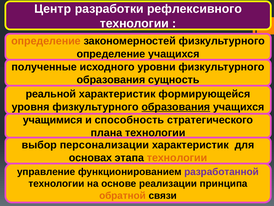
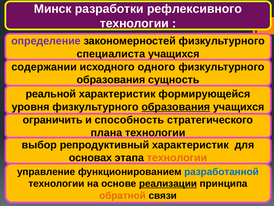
Центр: Центр -> Минск (53, 9)
определение colour: orange -> purple (46, 41)
определение: определение -> специалиста (111, 54)
полученные: полученные -> содержании (44, 67)
уровни: уровни -> одного (156, 67)
учащимися: учащимися -> ограничить (53, 120)
персонализации: персонализации -> репродуктивный (104, 145)
разработанной colour: purple -> blue (222, 171)
реализации underline: none -> present (168, 183)
